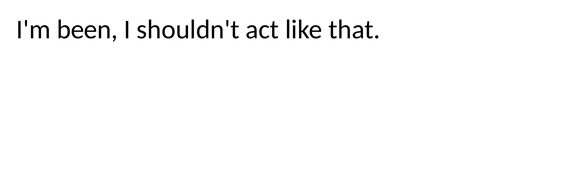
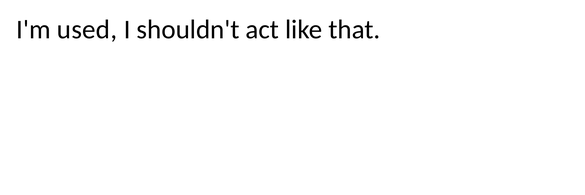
been: been -> used (87, 30)
